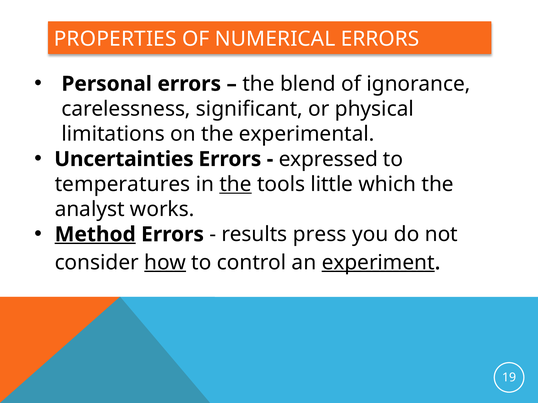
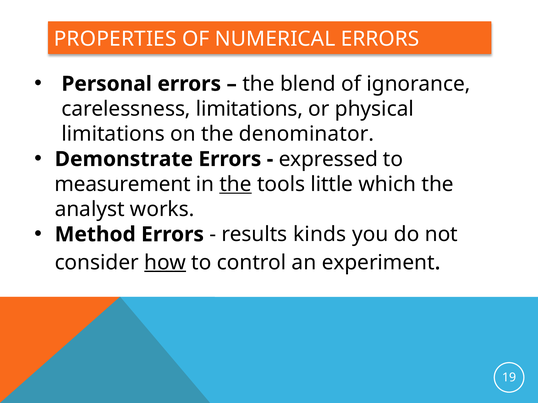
carelessness significant: significant -> limitations (249, 109)
experimental: experimental -> denominator (307, 134)
Uncertainties: Uncertainties -> Demonstrate (124, 159)
temperatures: temperatures -> measurement (123, 184)
Method underline: present -> none (95, 235)
press: press -> kinds (320, 235)
experiment underline: present -> none (378, 263)
